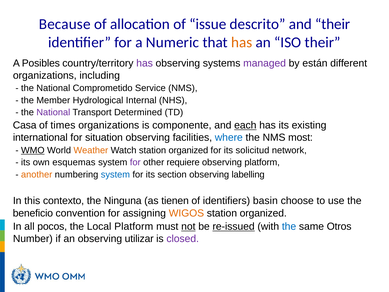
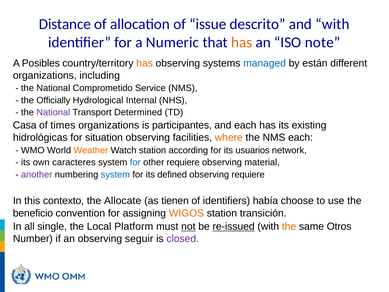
Because: Because -> Distance (65, 24)
and their: their -> with (333, 24)
ISO their: their -> note (323, 42)
has colour: purple -> orange (145, 63)
managed colour: purple -> blue (265, 63)
Member: Member -> Officially (53, 100)
componente: componente -> participantes (182, 125)
each underline: present -> none (245, 125)
international: international -> hidrológicas (40, 137)
where colour: blue -> orange (229, 137)
NMS most: most -> each (301, 137)
WMO underline: present -> none (33, 150)
Watch station organized: organized -> according (188, 150)
solicitud: solicitud -> usuarios (253, 150)
esquemas: esquemas -> caracteres (74, 162)
for colour: purple -> blue (135, 162)
observing platform: platform -> material (262, 162)
another colour: orange -> purple (37, 174)
section: section -> defined (172, 174)
observing labelling: labelling -> requiere (248, 174)
Ninguna: Ninguna -> Allocate (123, 201)
basin: basin -> había (265, 201)
organized: organized -> transición (263, 213)
pocos: pocos -> single (52, 226)
the colour: blue -> orange (289, 226)
utilizar: utilizar -> seguir (139, 239)
